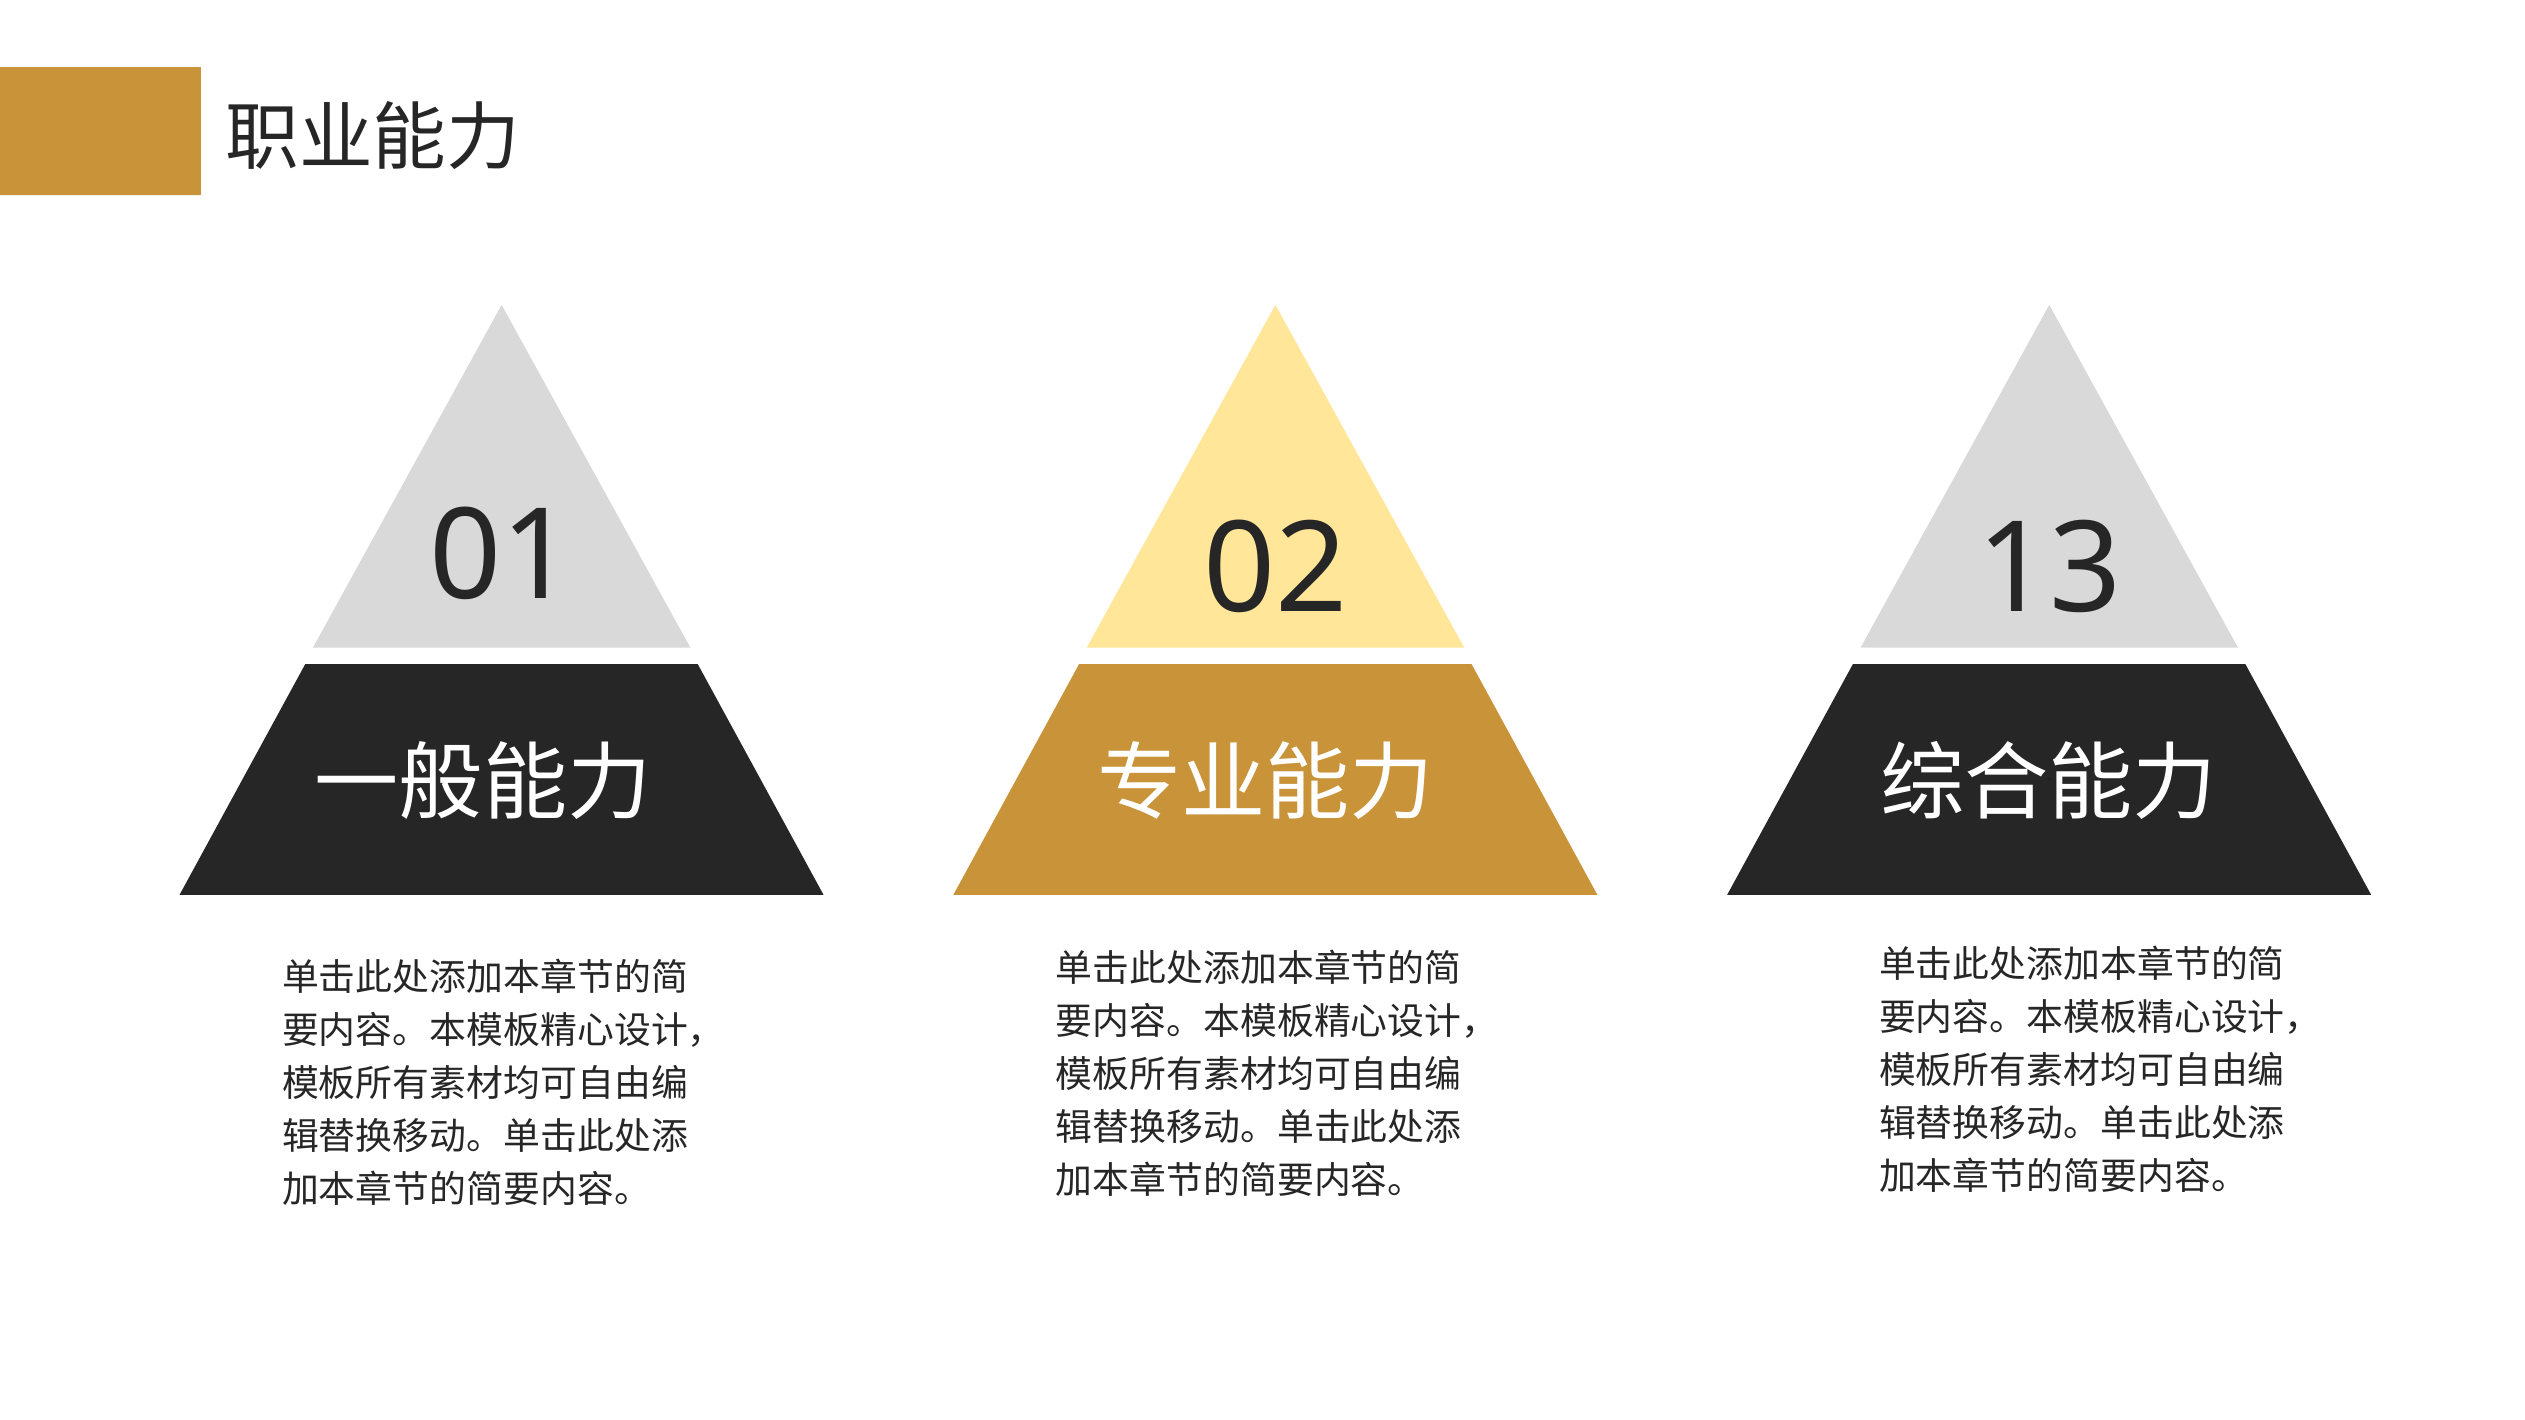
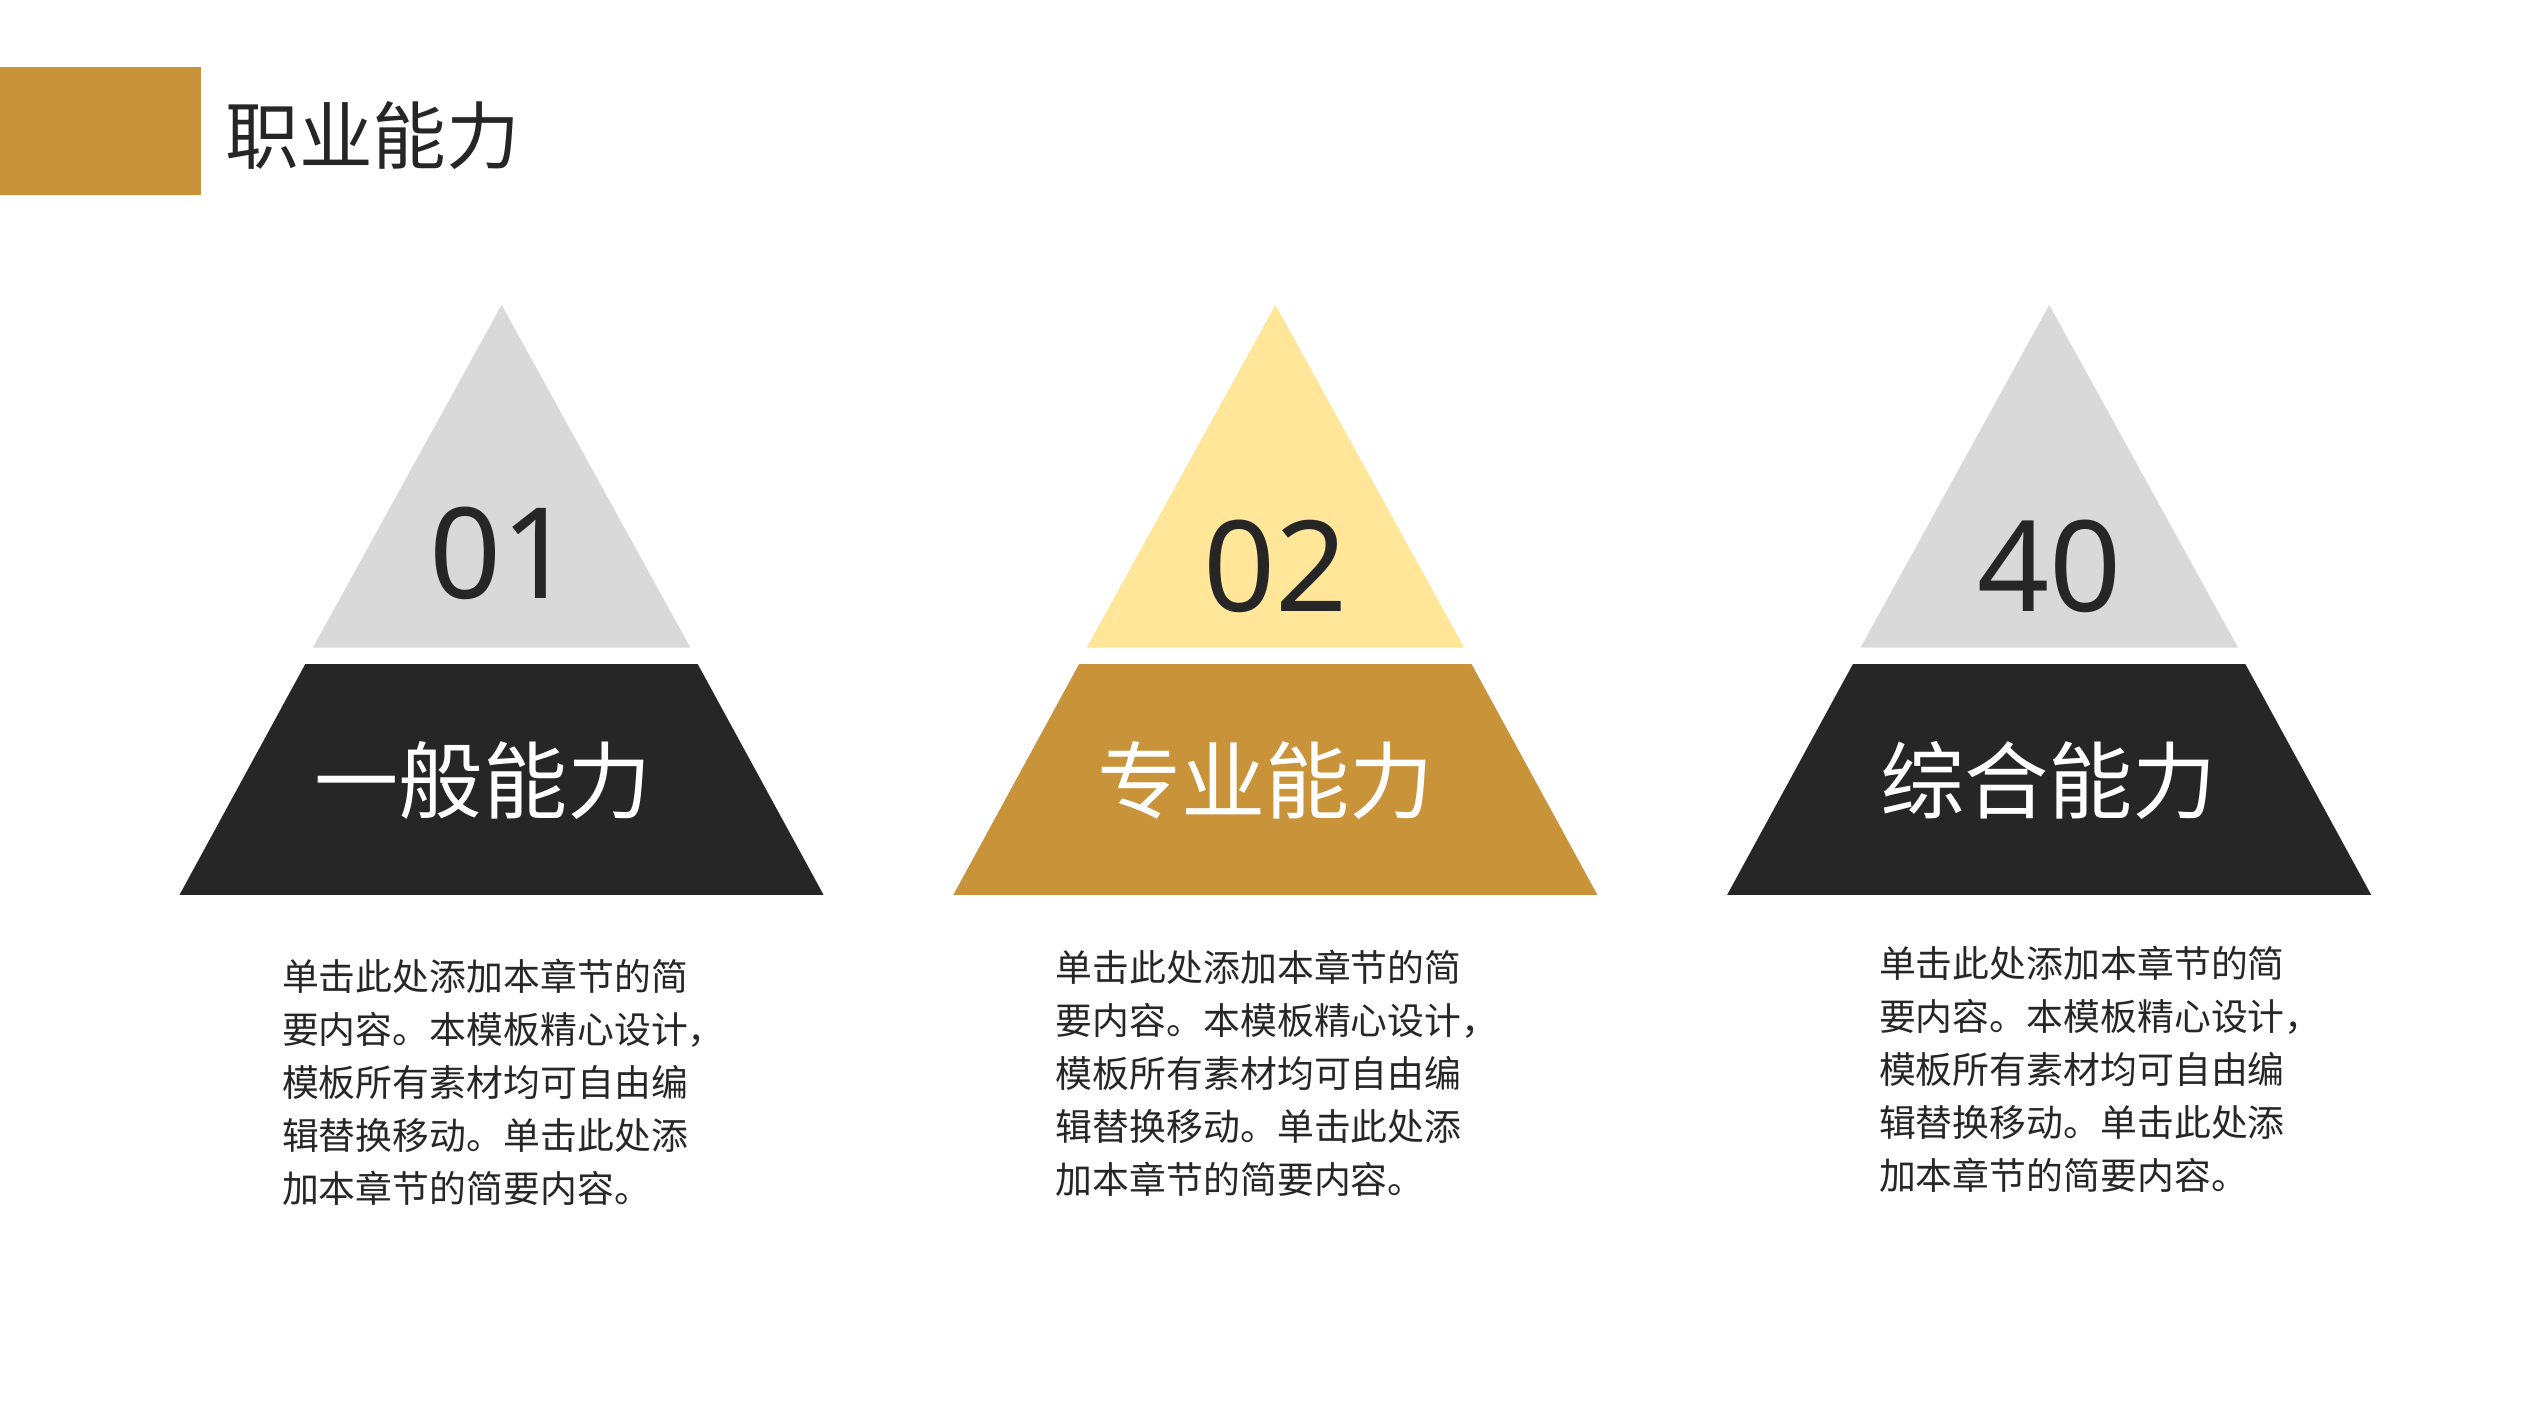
13: 13 -> 40 (2049, 570)
